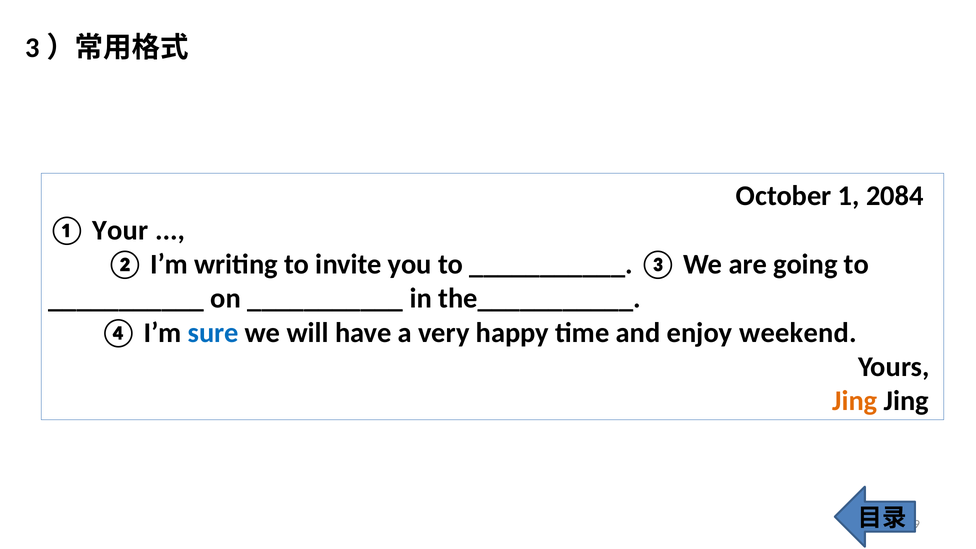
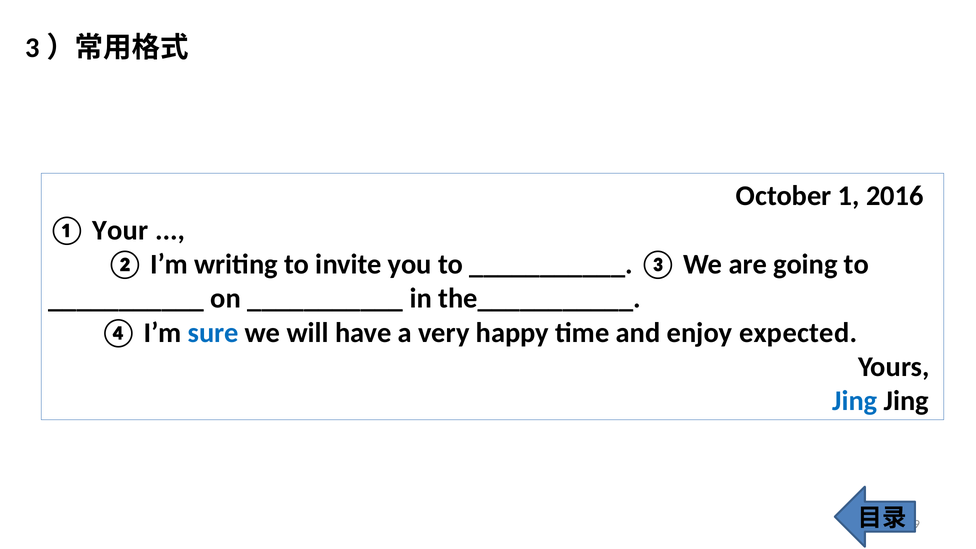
2084: 2084 -> 2016 (895, 196)
weekend: weekend -> expected (798, 333)
Jing colour: orange -> blue (855, 401)
